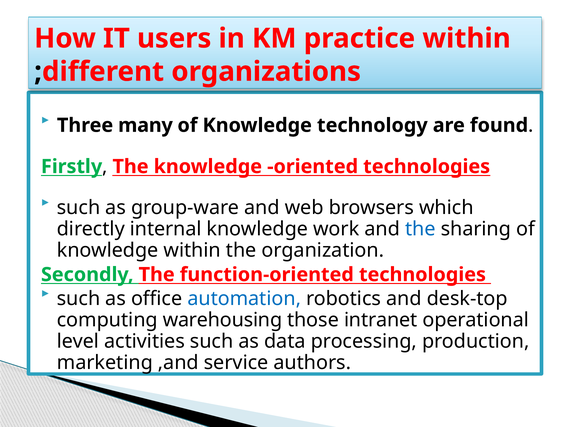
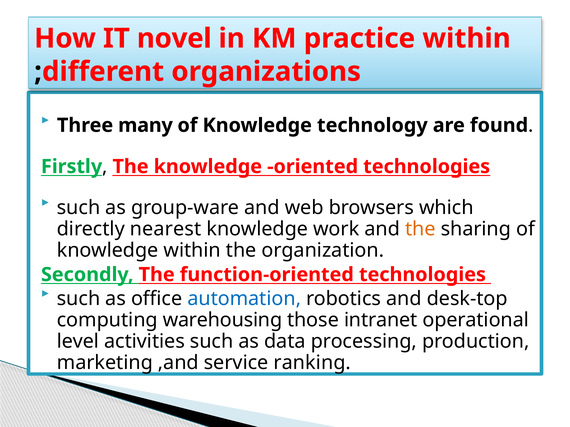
users: users -> novel (174, 38)
internal: internal -> nearest (166, 229)
the colour: blue -> orange (420, 229)
authors: authors -> ranking (312, 363)
